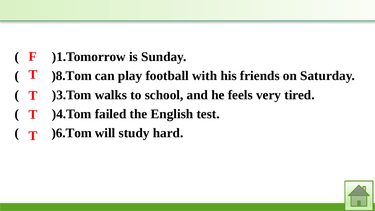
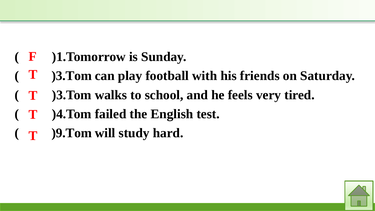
)8.Tom: )8.Tom -> )3.Tom (72, 76)
)6.Tom: )6.Tom -> )9.Tom (72, 133)
